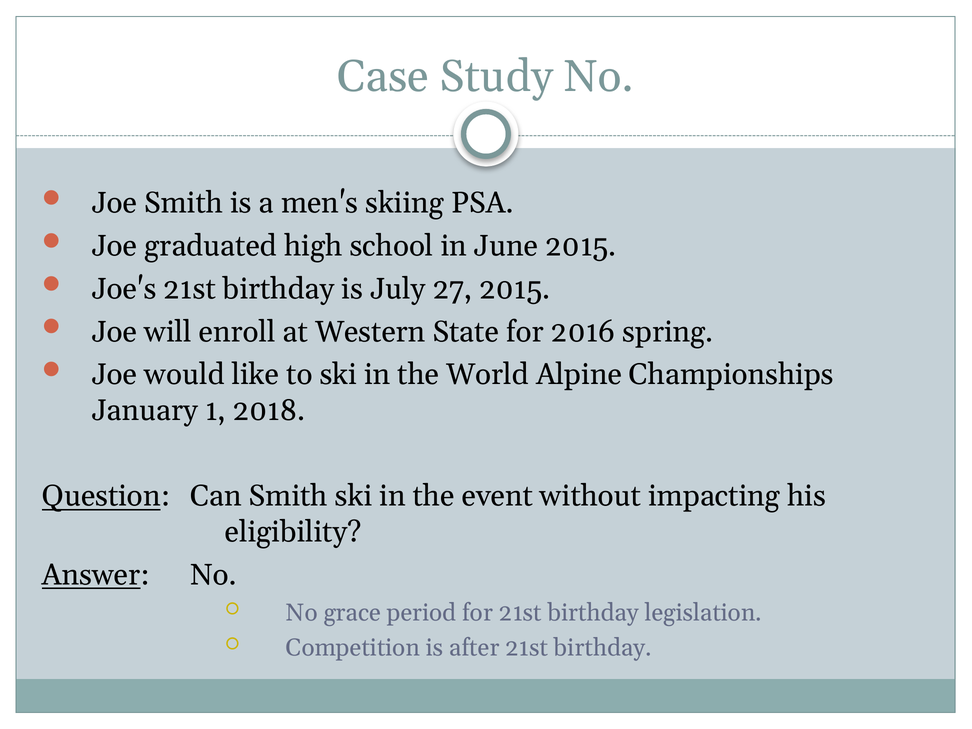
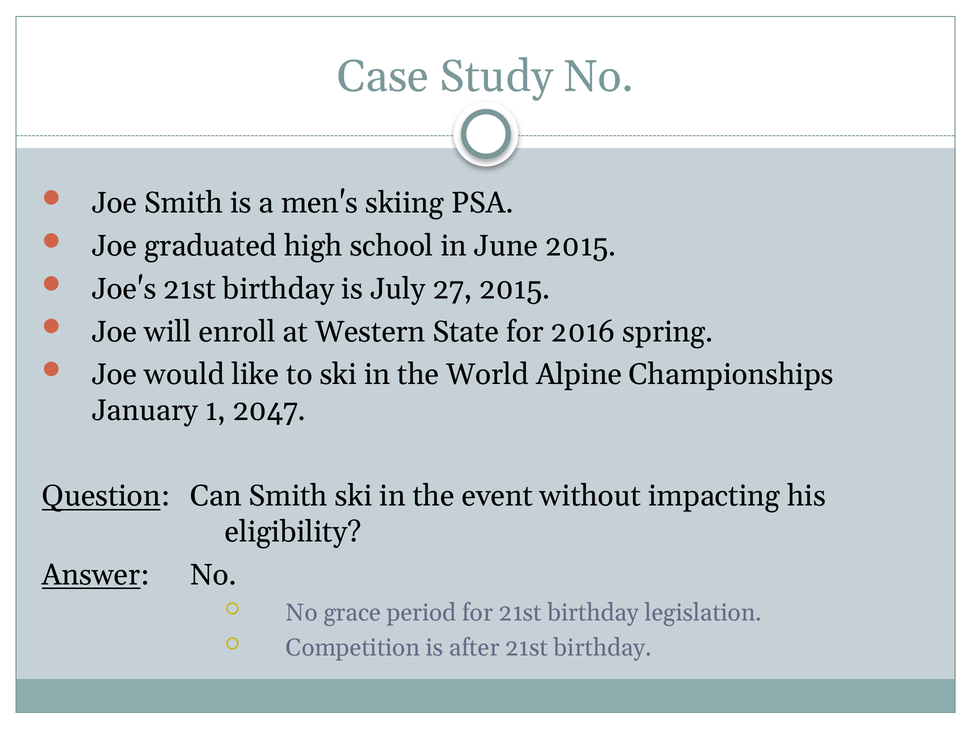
2018: 2018 -> 2047 (269, 410)
